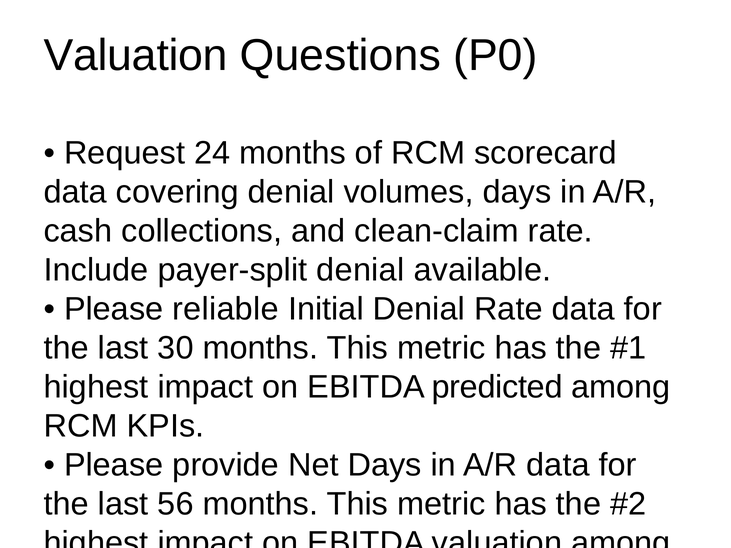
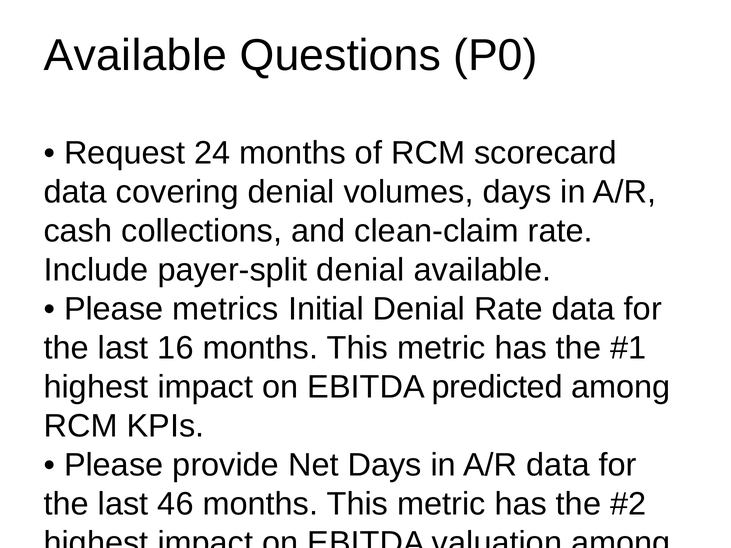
Valuation: Valuation -> Available (135, 55)
reliable: reliable -> metrics (226, 309)
30: 30 -> 16 (176, 348)
56: 56 -> 46 (176, 504)
